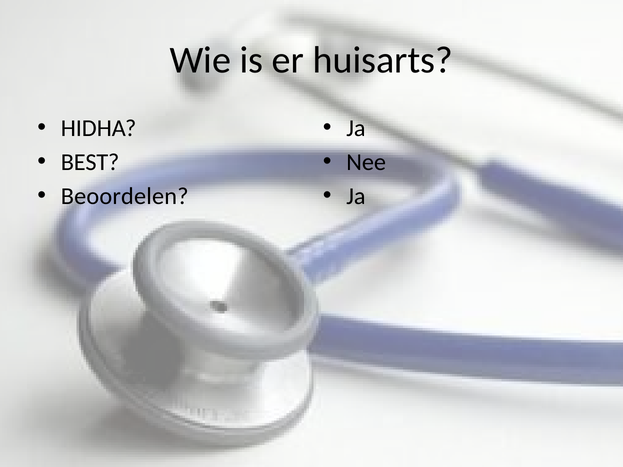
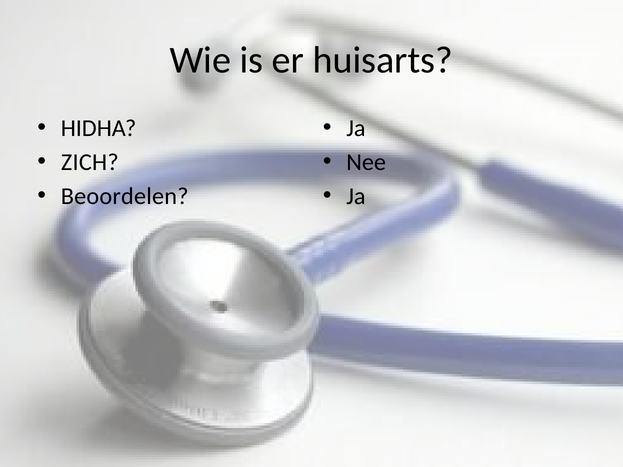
BEST: BEST -> ZICH (90, 162)
